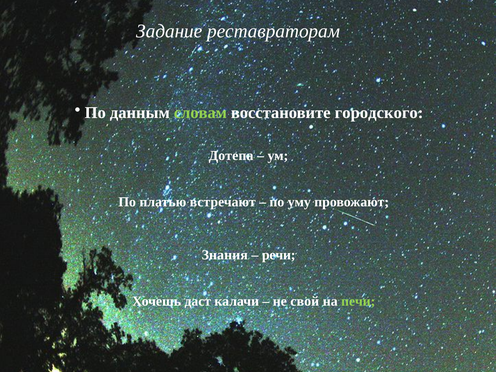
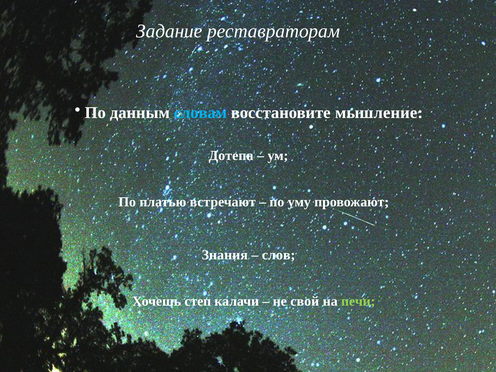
словам colour: light green -> light blue (200, 113)
городского: городского -> мышление (379, 113)
речи: речи -> слов (279, 255)
даст: даст -> степ (198, 301)
